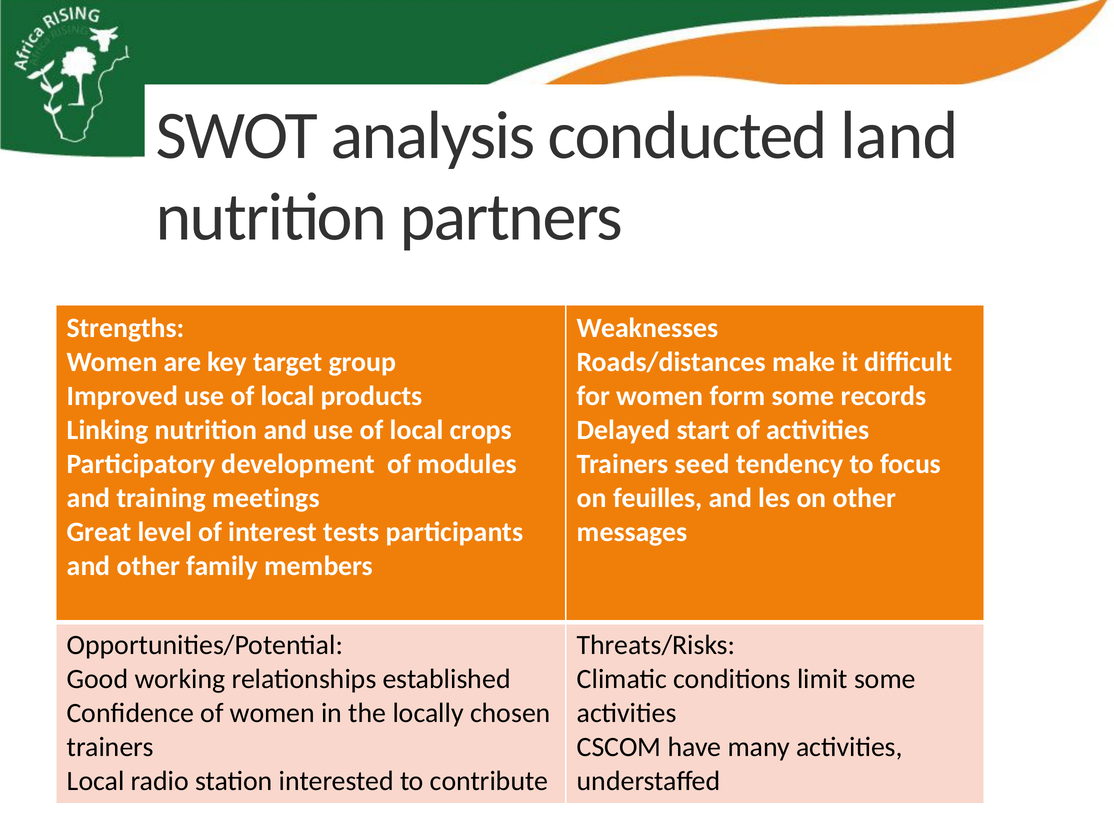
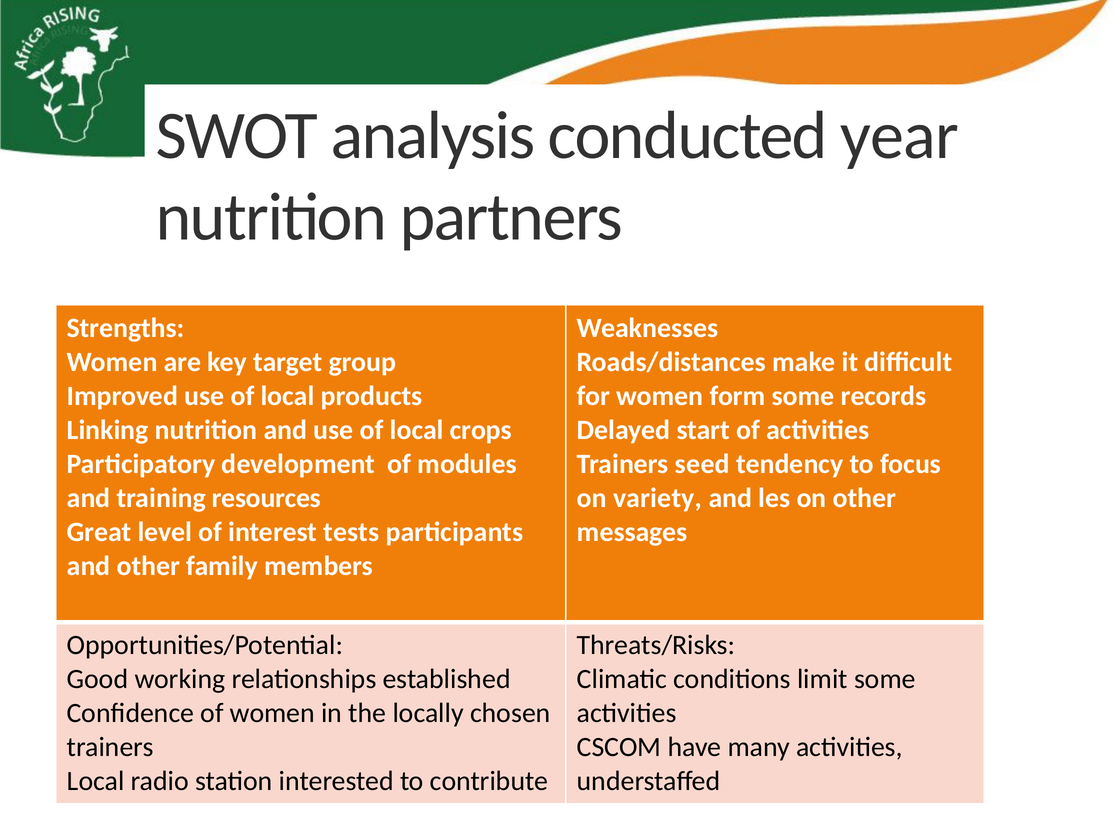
land: land -> year (900, 135)
meetings: meetings -> resources (266, 498)
feuilles: feuilles -> variety (658, 498)
